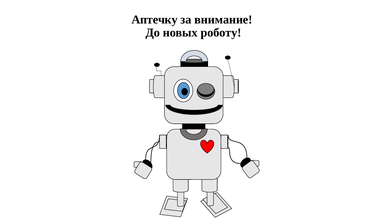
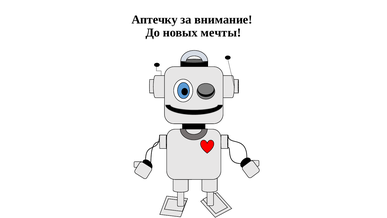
роботу: роботу -> мечты (221, 33)
